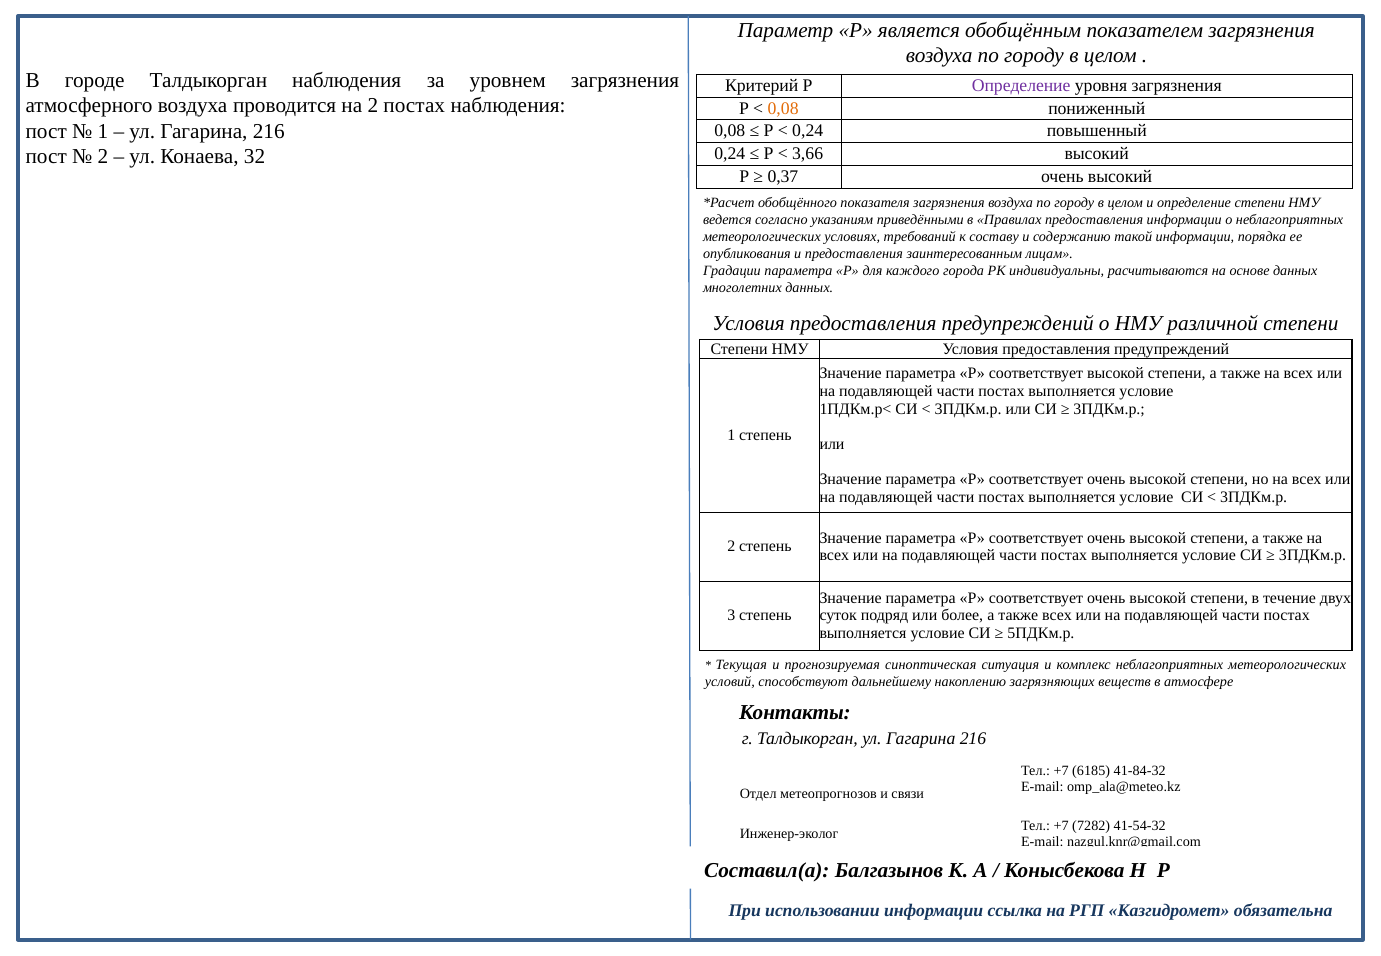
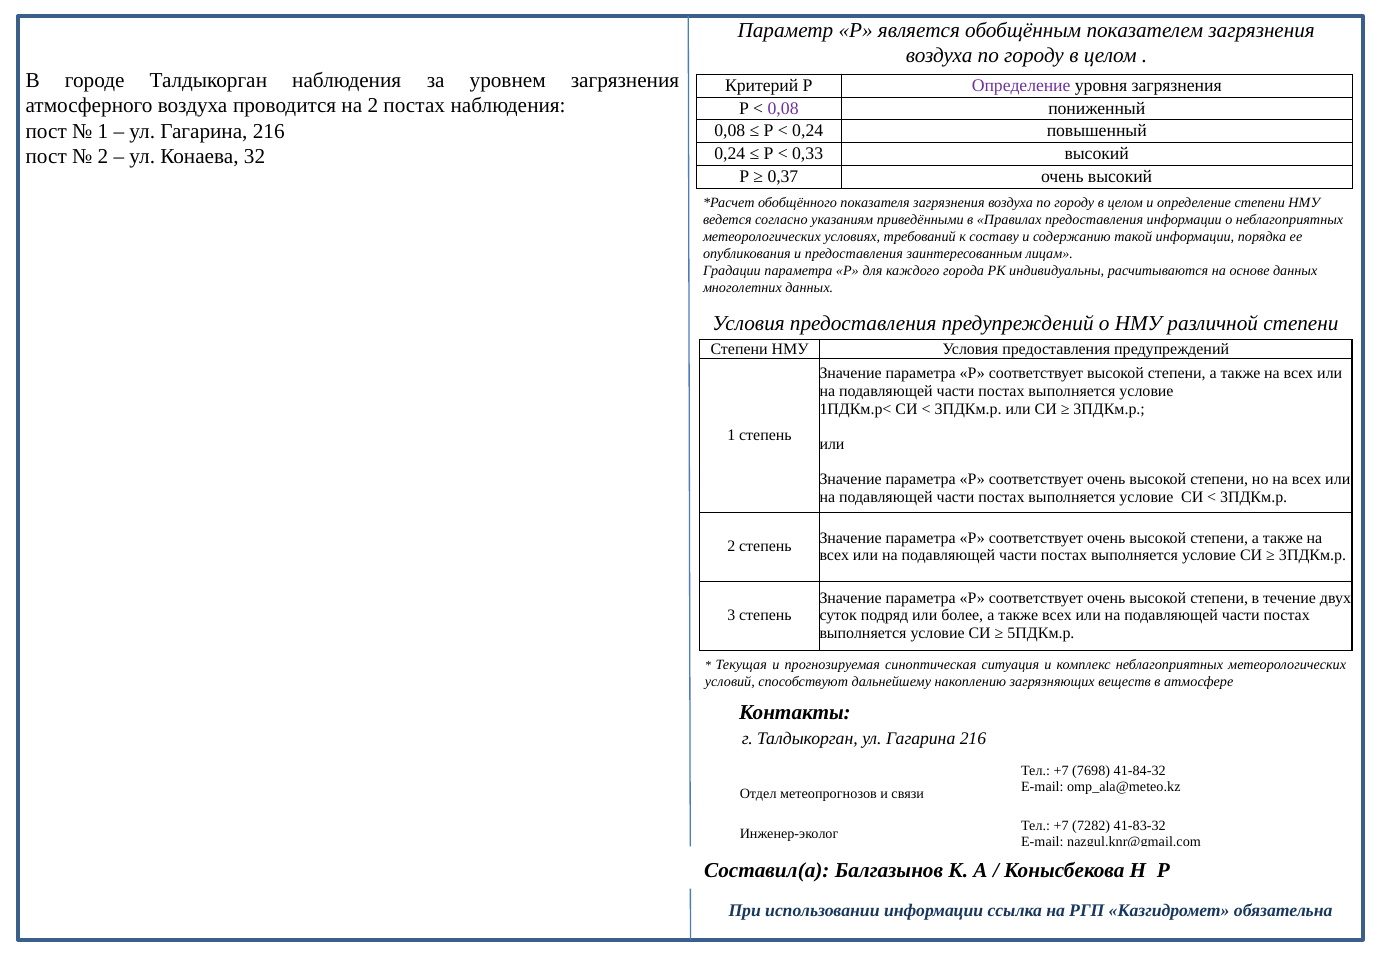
0,08 colour: orange -> purple (783, 108)
3,66: 3,66 -> 0,33 (808, 154)
6185: 6185 -> 7698 (1091, 771)
41-54-32: 41-54-32 -> 41-83-32 (1140, 826)
